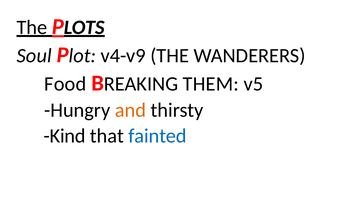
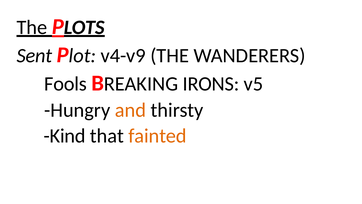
Soul: Soul -> Sent (34, 55)
Food: Food -> Fools (65, 84)
THEM: THEM -> IRONS (211, 84)
fainted colour: blue -> orange (158, 136)
